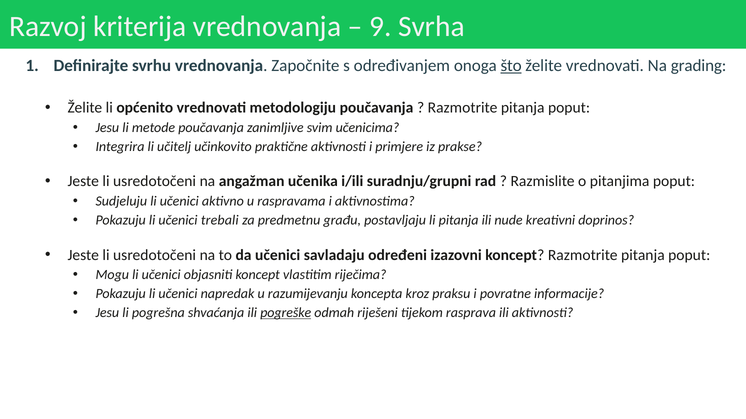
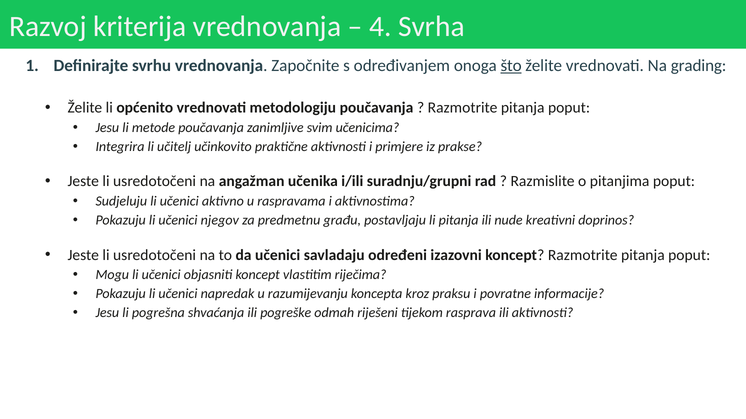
9: 9 -> 4 (380, 27)
trebali: trebali -> njegov (220, 220)
pogreške underline: present -> none (286, 313)
